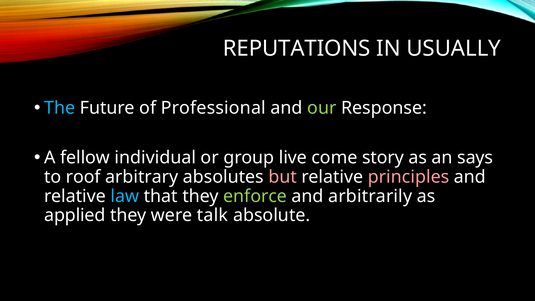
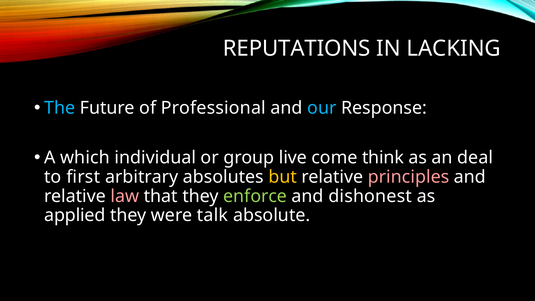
USUALLY: USUALLY -> LACKING (454, 48)
our colour: light green -> light blue (322, 108)
fellow: fellow -> which (85, 158)
story: story -> think (383, 158)
says: says -> deal (475, 158)
roof: roof -> first (83, 177)
but colour: pink -> yellow (283, 177)
law colour: light blue -> pink (125, 196)
arbitrarily: arbitrarily -> dishonest (370, 196)
